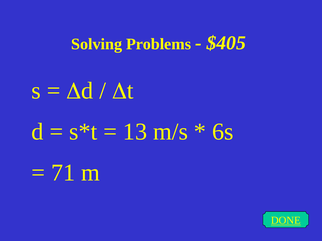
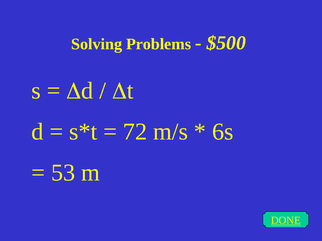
$405: $405 -> $500 (226, 43)
13: 13 -> 72 (135, 132)
71: 71 -> 53 (63, 173)
